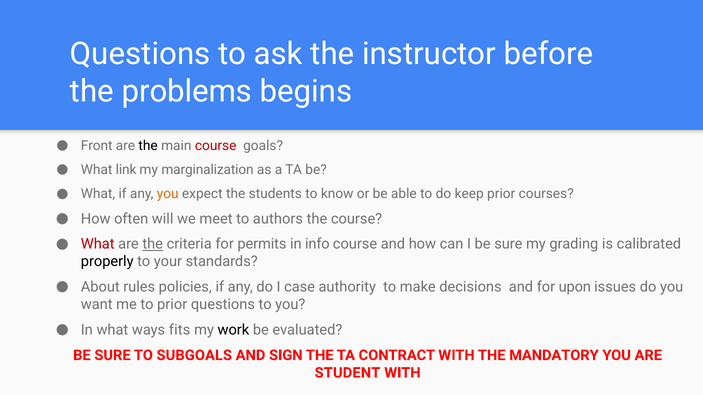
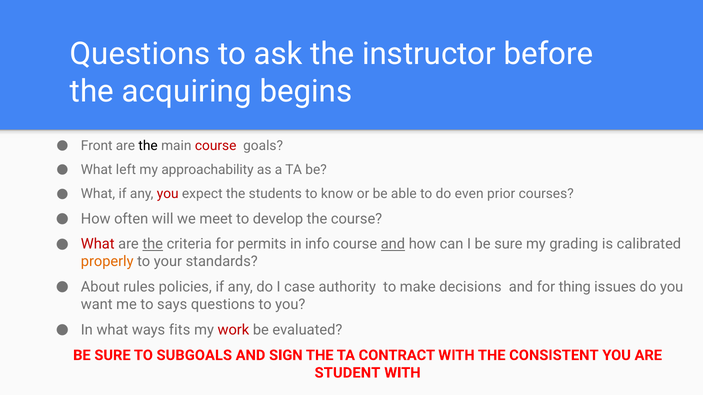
problems: problems -> acquiring (187, 91)
link: link -> left (126, 170)
marginalization: marginalization -> approachability (207, 170)
you colour: orange -> red (168, 194)
keep: keep -> even (469, 194)
authors: authors -> develop (278, 219)
and underline: none -> present (393, 244)
properly colour: black -> orange (107, 262)
upon: upon -> thing (575, 287)
to prior: prior -> says (172, 305)
work colour: black -> red (233, 330)
MANDATORY: MANDATORY -> CONSISTENT (554, 356)
